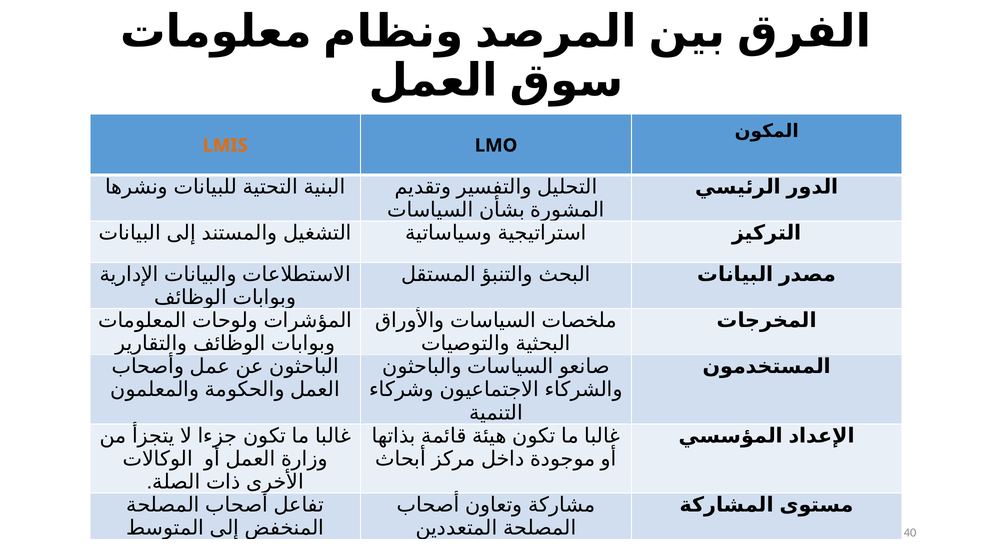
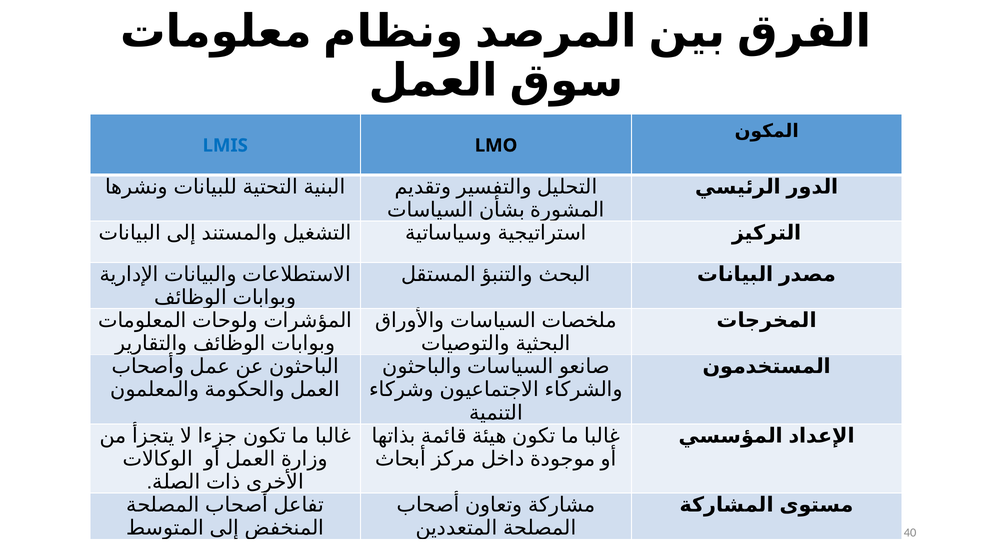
LMIS colour: orange -> blue (225, 145)
